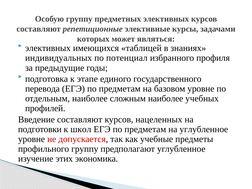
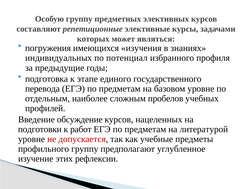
элективных: элективных -> погружения (48, 48)
таблицей: таблицей -> изучения (141, 48)
сложным наиболее: наиболее -> пробелов (166, 99)
Введение составляют: составляют -> обсуждение (80, 119)
школ: школ -> работ (81, 129)
на углубленное: углубленное -> литературой (204, 129)
экономика: экономика -> рефлексии (97, 159)
